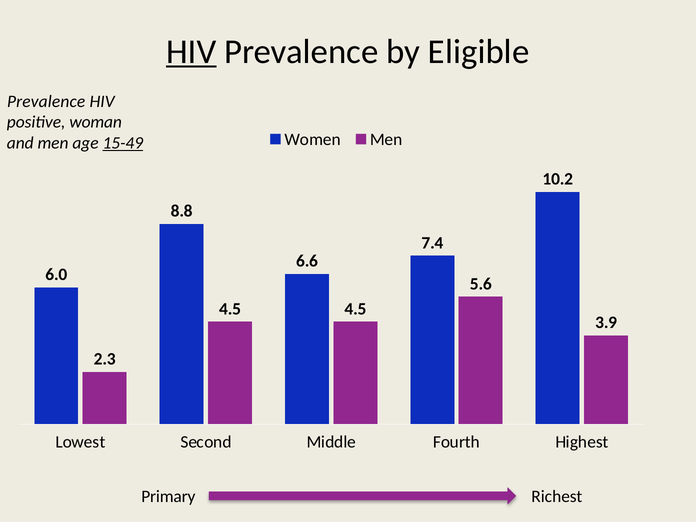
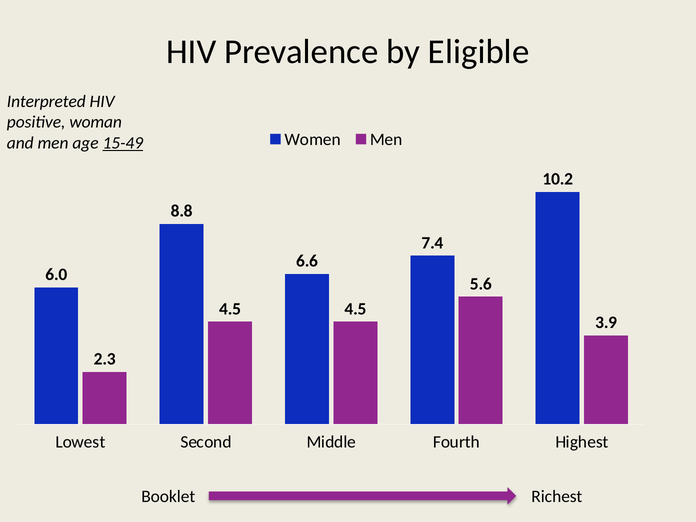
HIV underline: present -> none (191, 52)
Prevalence: Prevalence -> Interpreted (46, 101)
Primary: Primary -> Booklet (168, 496)
